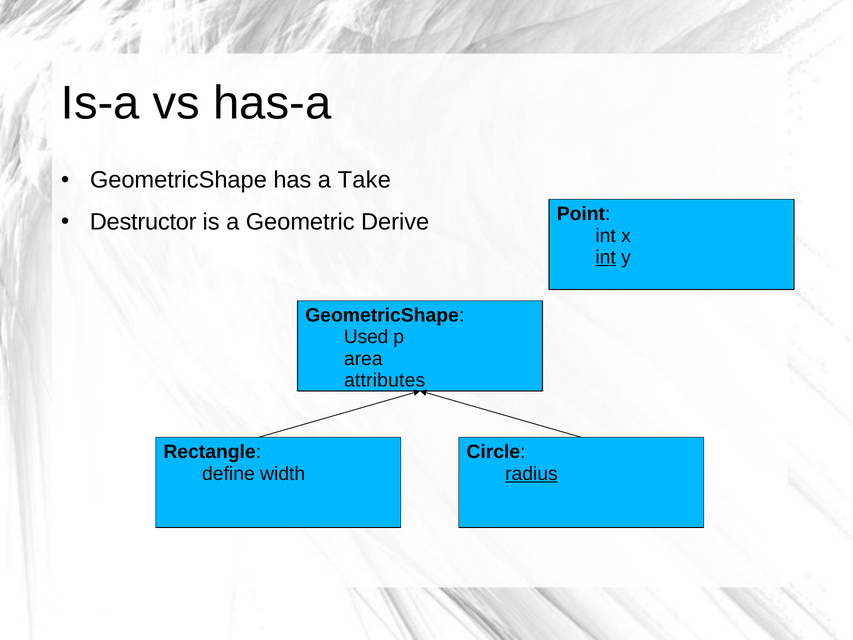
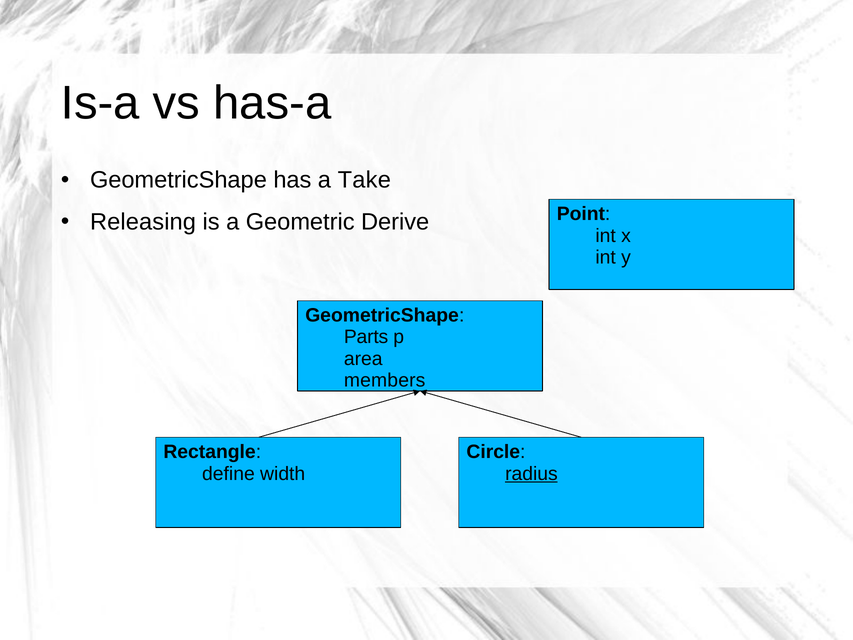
Destructor: Destructor -> Releasing (143, 222)
int underline: present -> none (606, 257)
Used: Used -> Parts (366, 337)
attributes: attributes -> members (385, 380)
